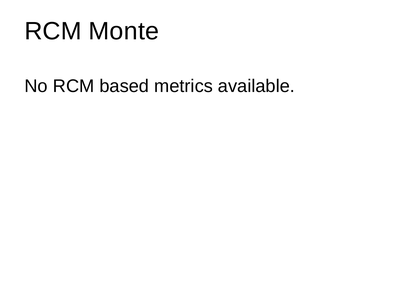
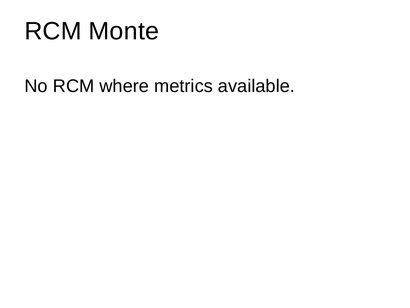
based: based -> where (124, 86)
